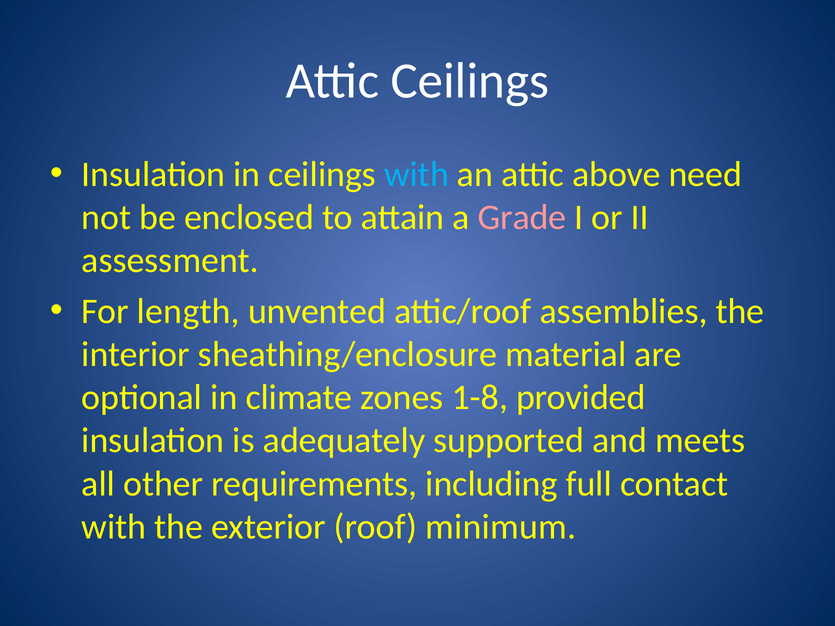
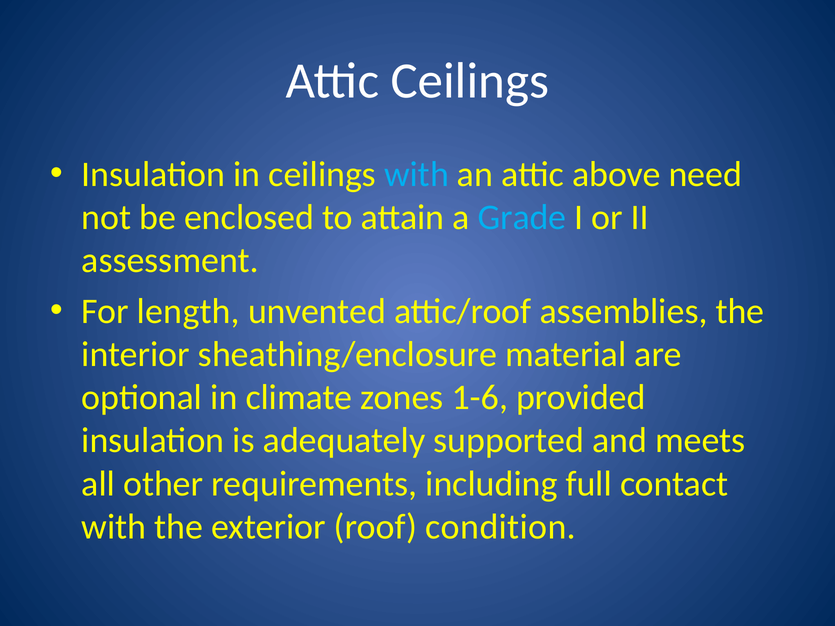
Grade colour: pink -> light blue (522, 218)
1-8: 1-8 -> 1-6 (480, 398)
minimum: minimum -> condition (501, 527)
